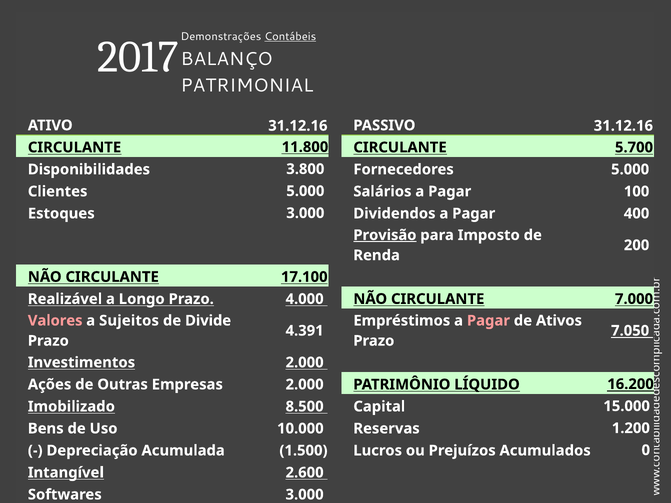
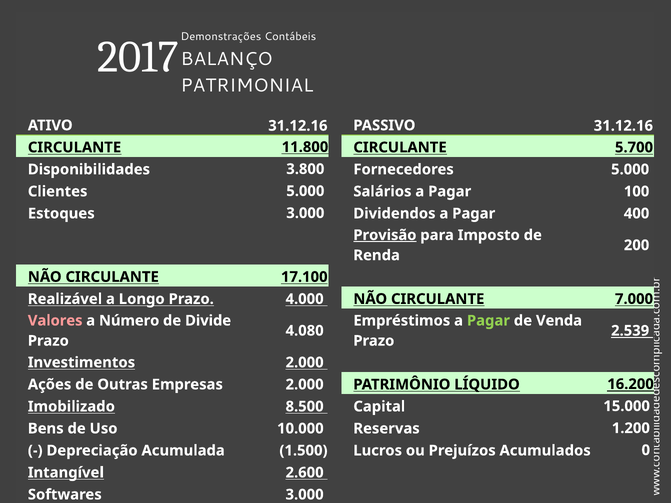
Contábeis underline: present -> none (290, 37)
Sujeitos: Sujeitos -> Número (129, 321)
Pagar colour: pink -> light green (488, 321)
Ativos: Ativos -> Venda (559, 321)
4.391: 4.391 -> 4.080 (305, 331)
7.050: 7.050 -> 2.539 (630, 331)
